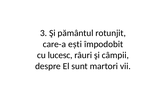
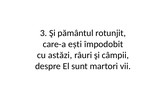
lucesc: lucesc -> astăzi (60, 55)
